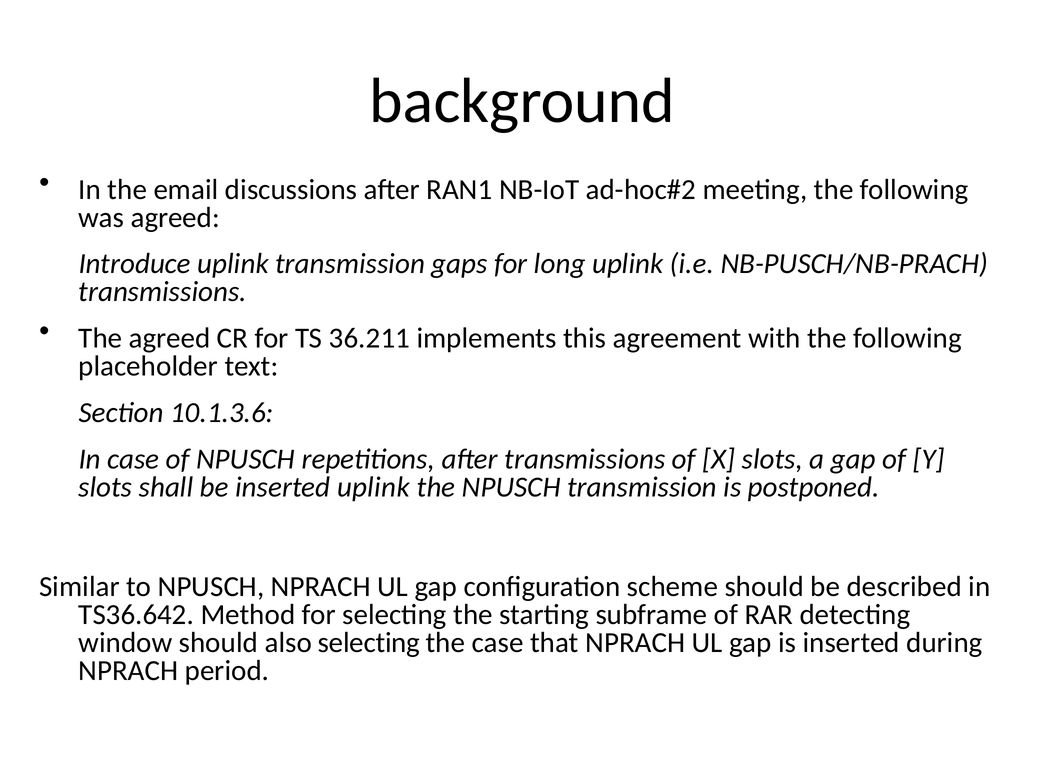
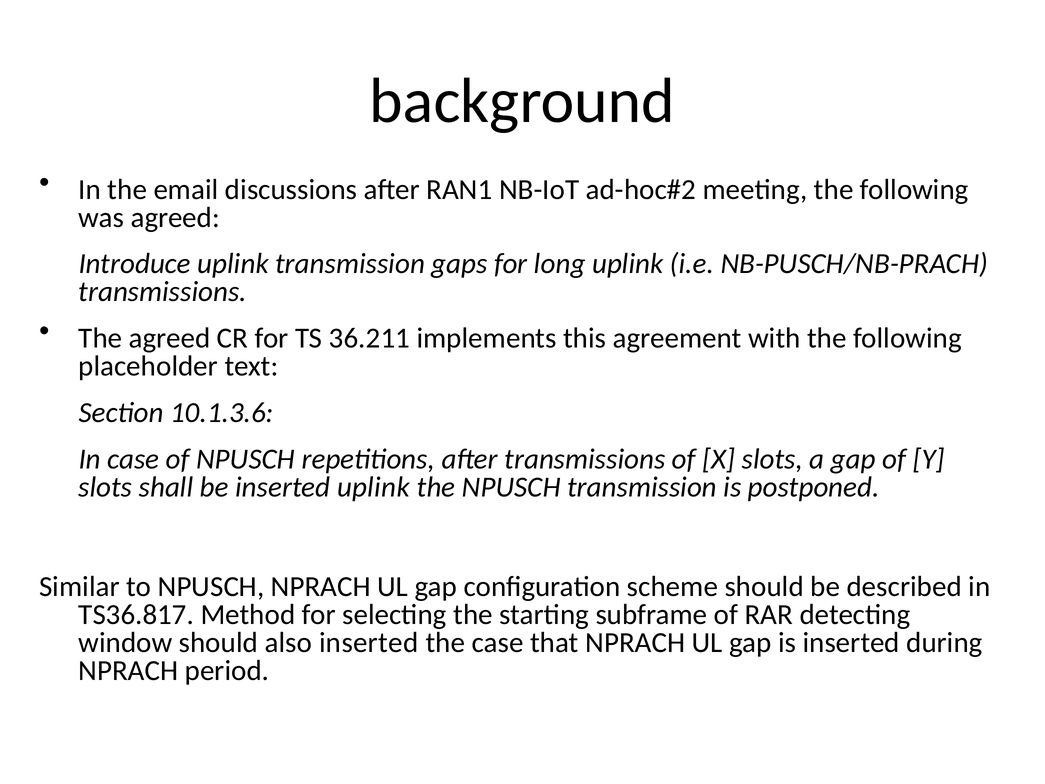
TS36.642: TS36.642 -> TS36.817 (136, 615)
also selecting: selecting -> inserted (369, 642)
